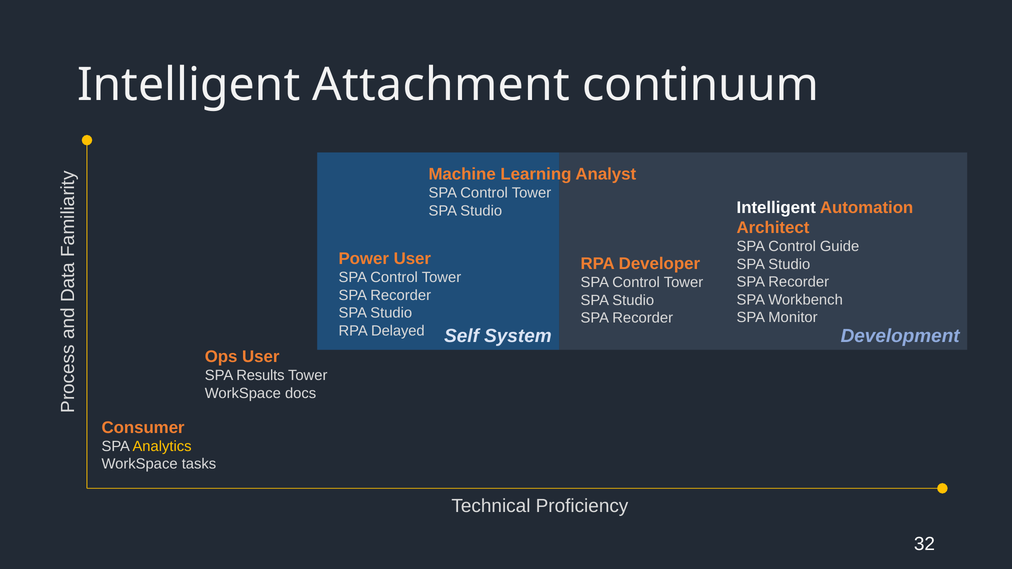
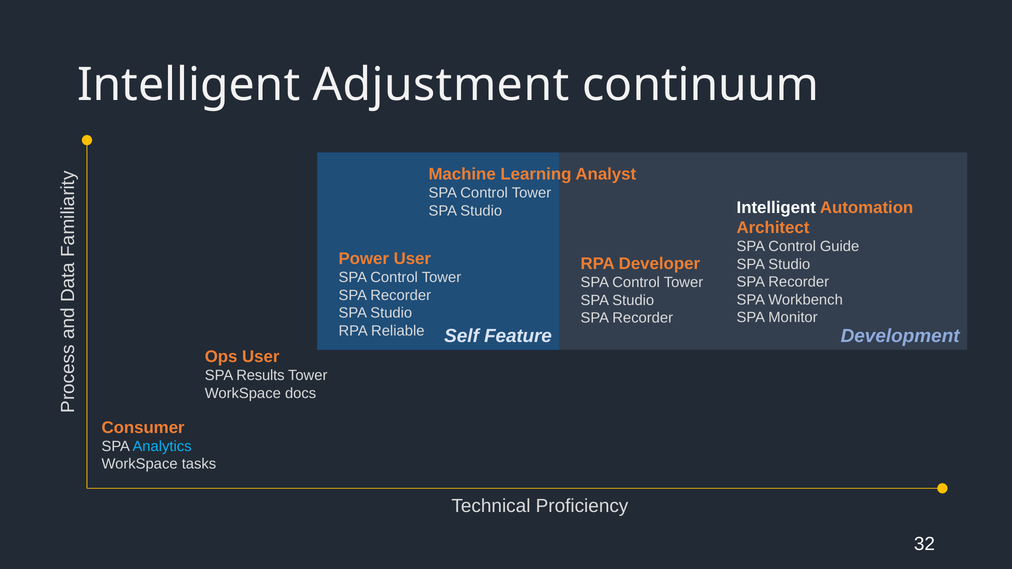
Attachment: Attachment -> Adjustment (441, 85)
Delayed: Delayed -> Reliable (398, 331)
System: System -> Feature (518, 336)
Analytics colour: yellow -> light blue (162, 446)
